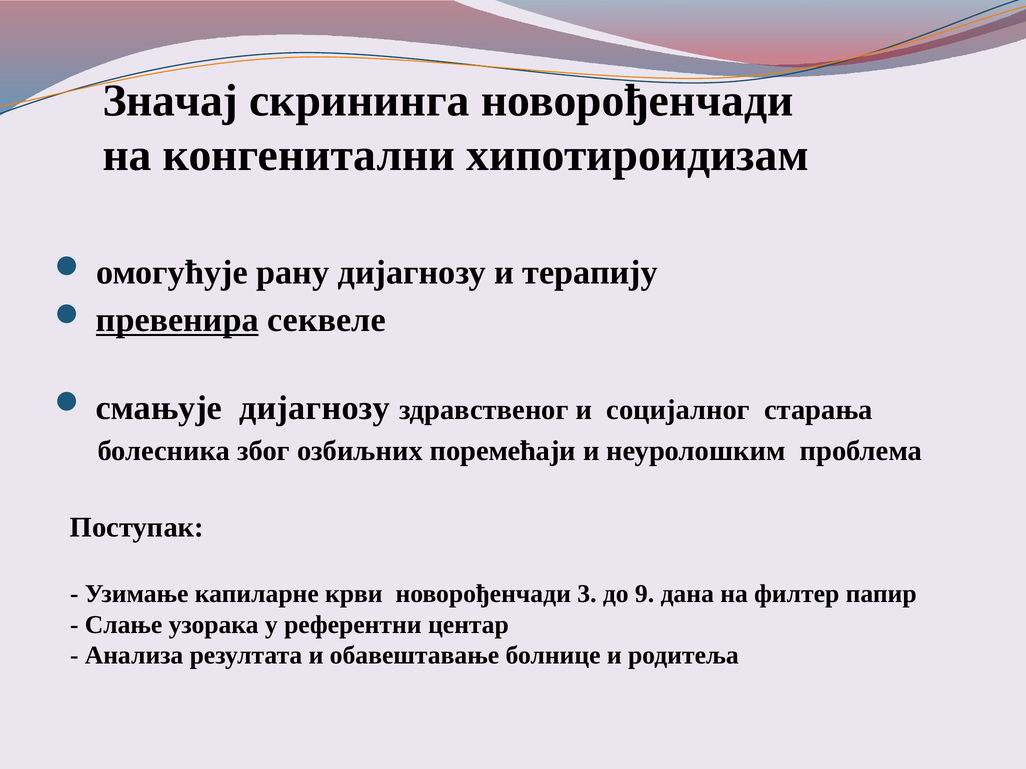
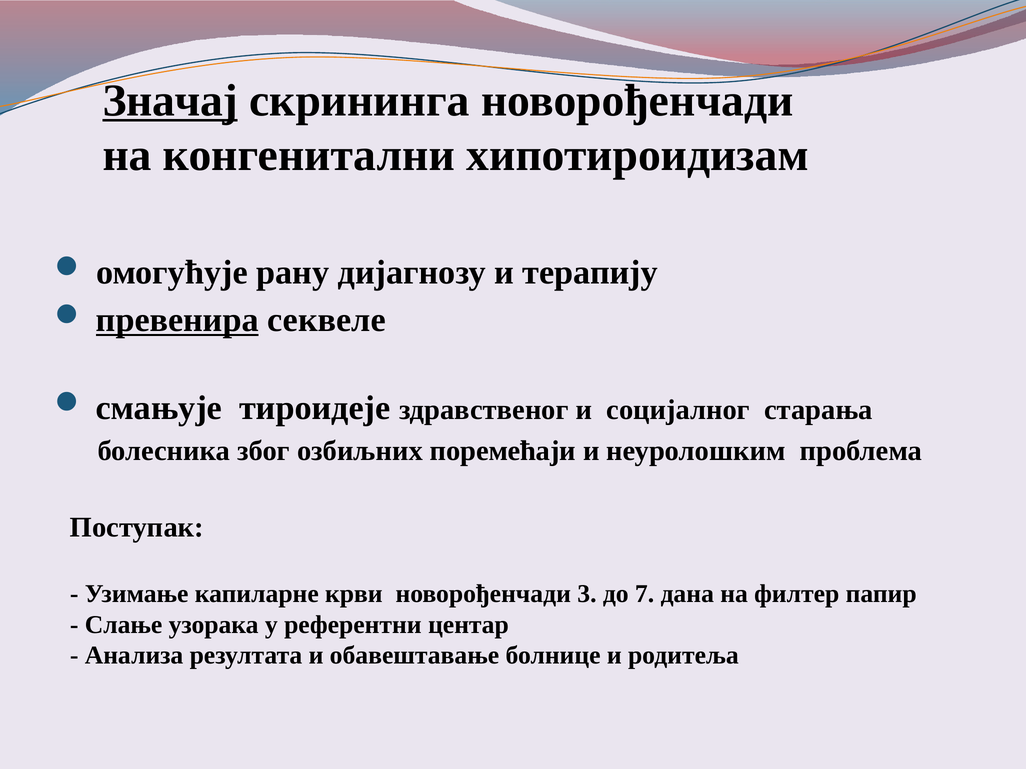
Значај underline: none -> present (170, 101)
смањује дијагнозу: дијагнозу -> тироидеје (315, 408)
9: 9 -> 7 (645, 594)
